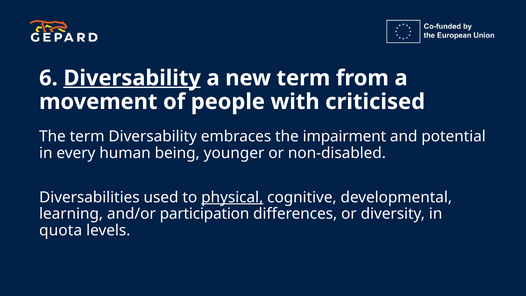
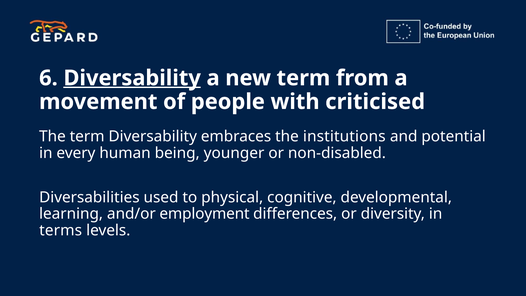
impairment: impairment -> institutions (344, 137)
physical underline: present -> none (232, 197)
participation: participation -> employment (205, 214)
quota: quota -> terms (61, 230)
